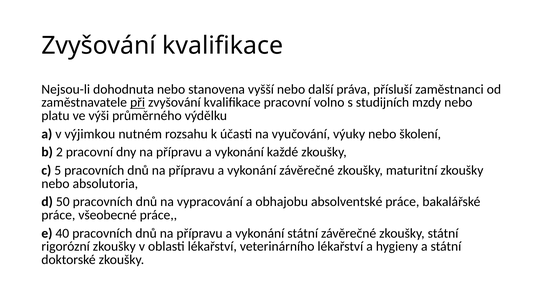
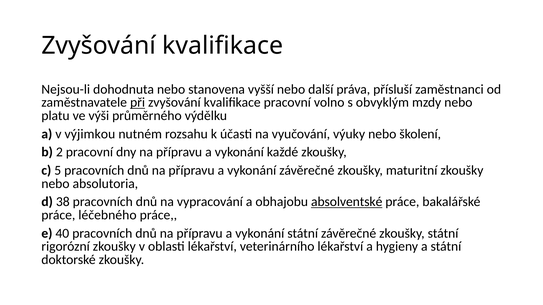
studijních: studijních -> obvyklým (382, 103)
50: 50 -> 38 (63, 202)
absolventské underline: none -> present (347, 202)
všeobecné: všeobecné -> léčebného (107, 215)
